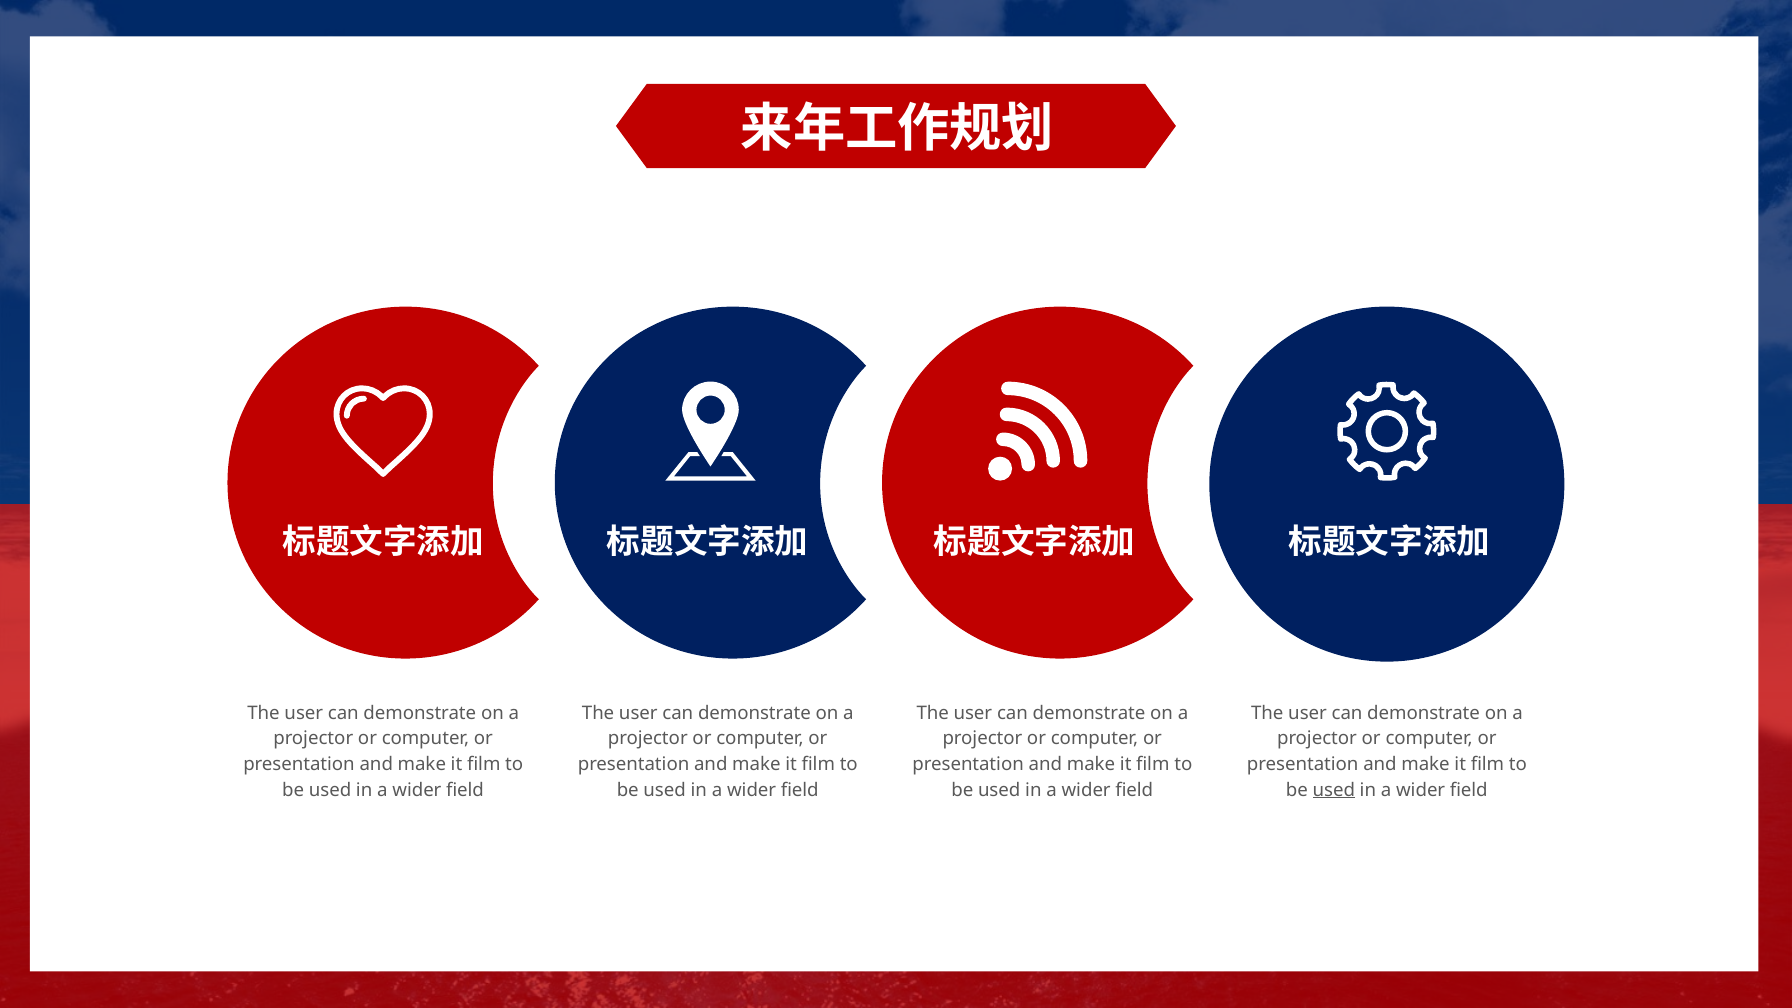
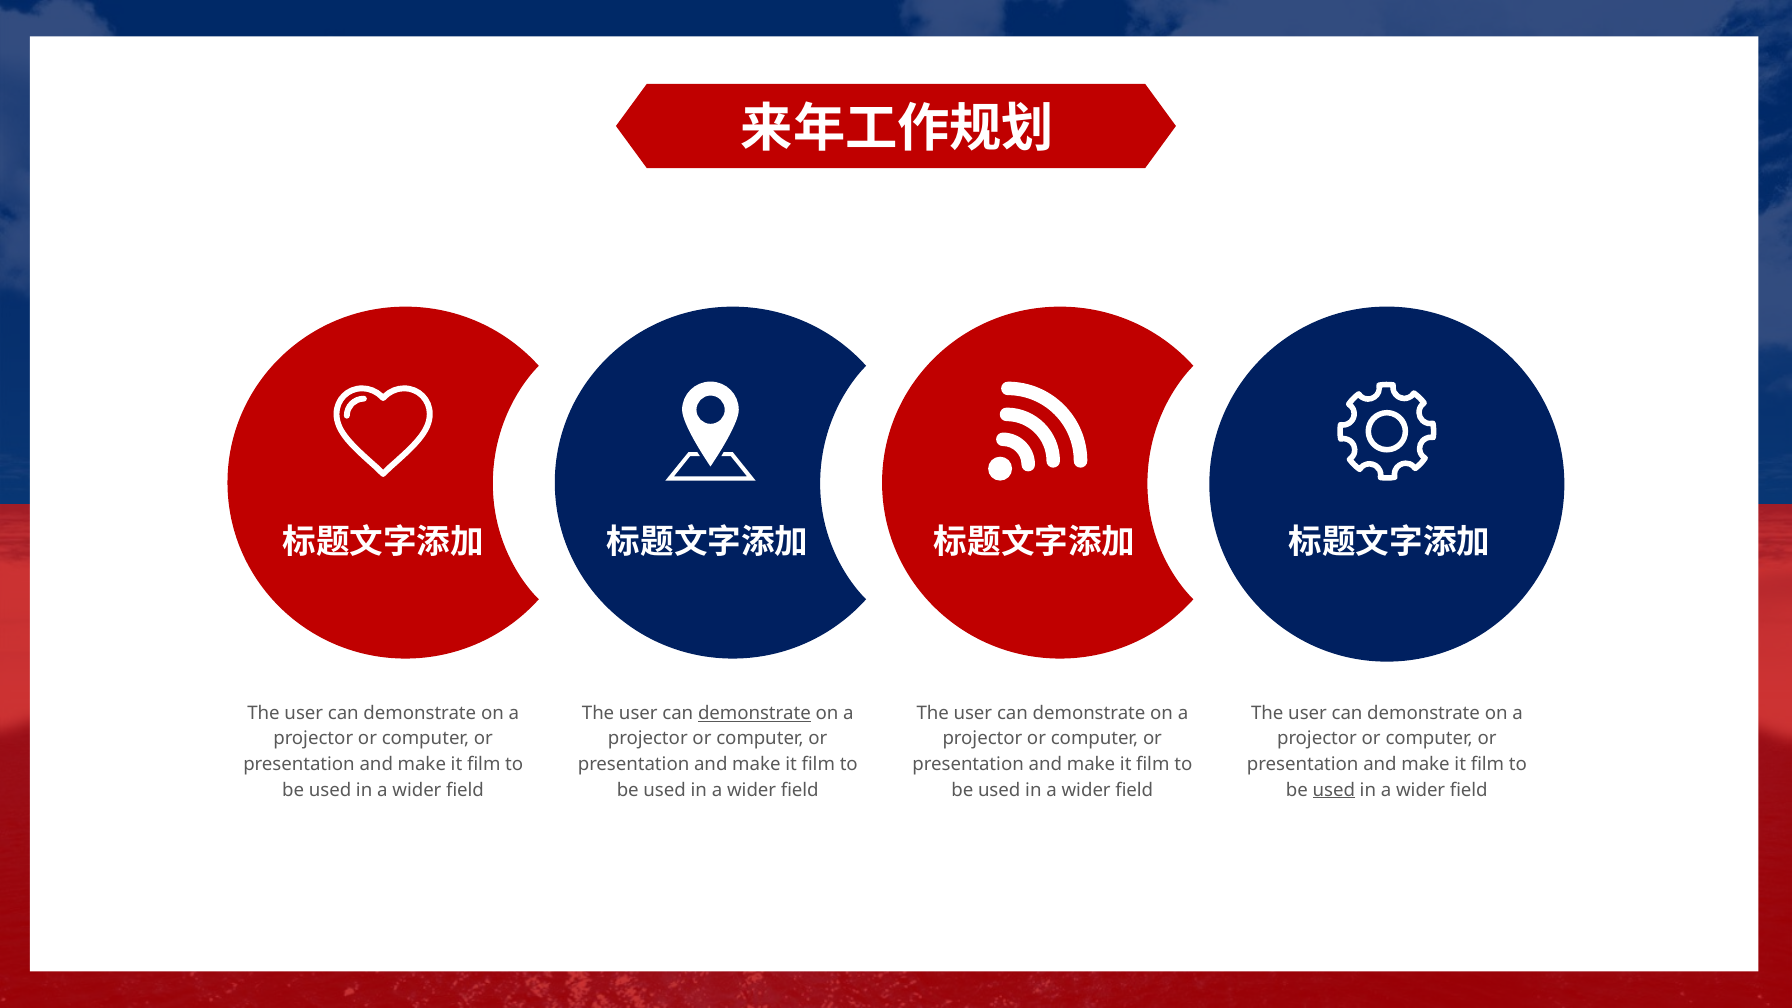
demonstrate underline: none -> present (754, 713)
